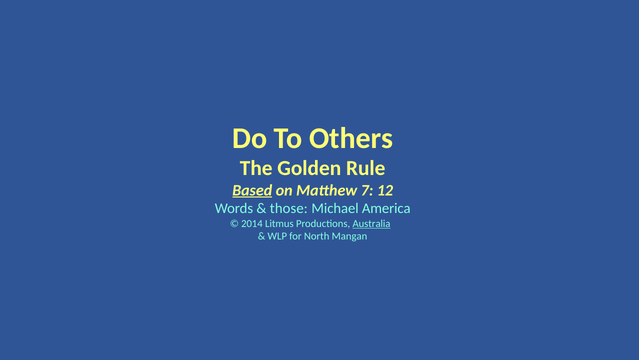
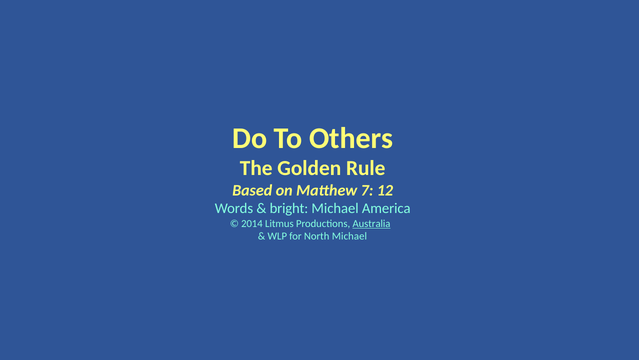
Based underline: present -> none (252, 190)
those: those -> bright (289, 208)
North Mangan: Mangan -> Michael (349, 236)
